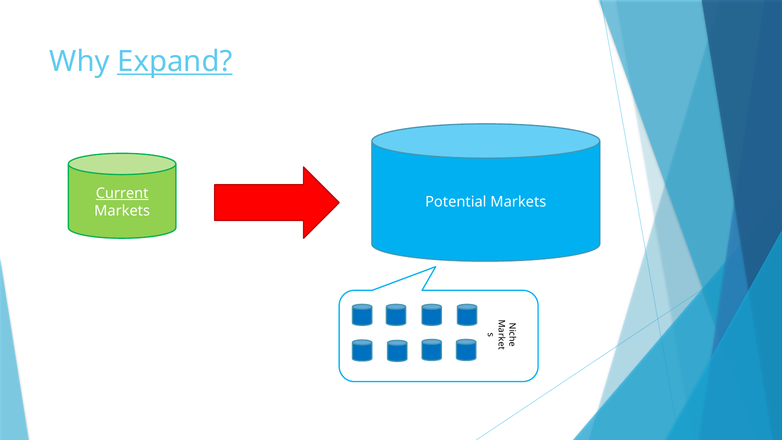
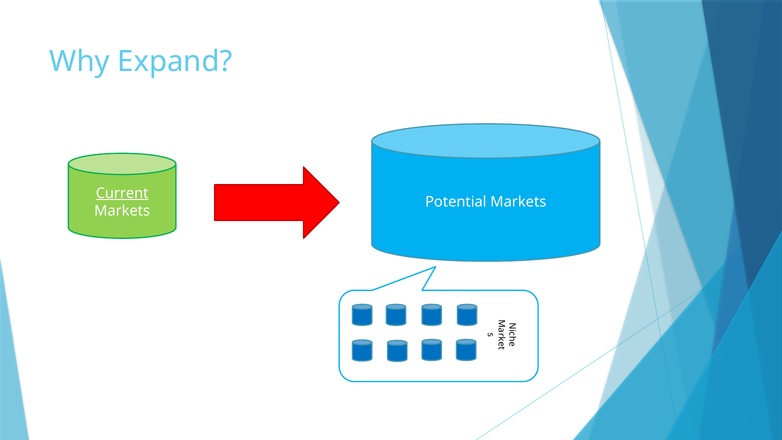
Expand underline: present -> none (175, 62)
